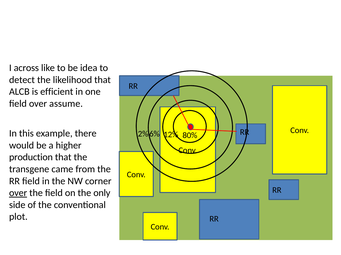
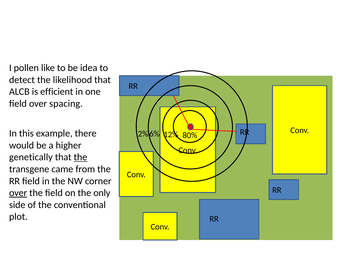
across: across -> pollen (26, 68)
assume: assume -> spacing (66, 104)
production: production -> genetically (31, 158)
the underline: none -> present (80, 158)
